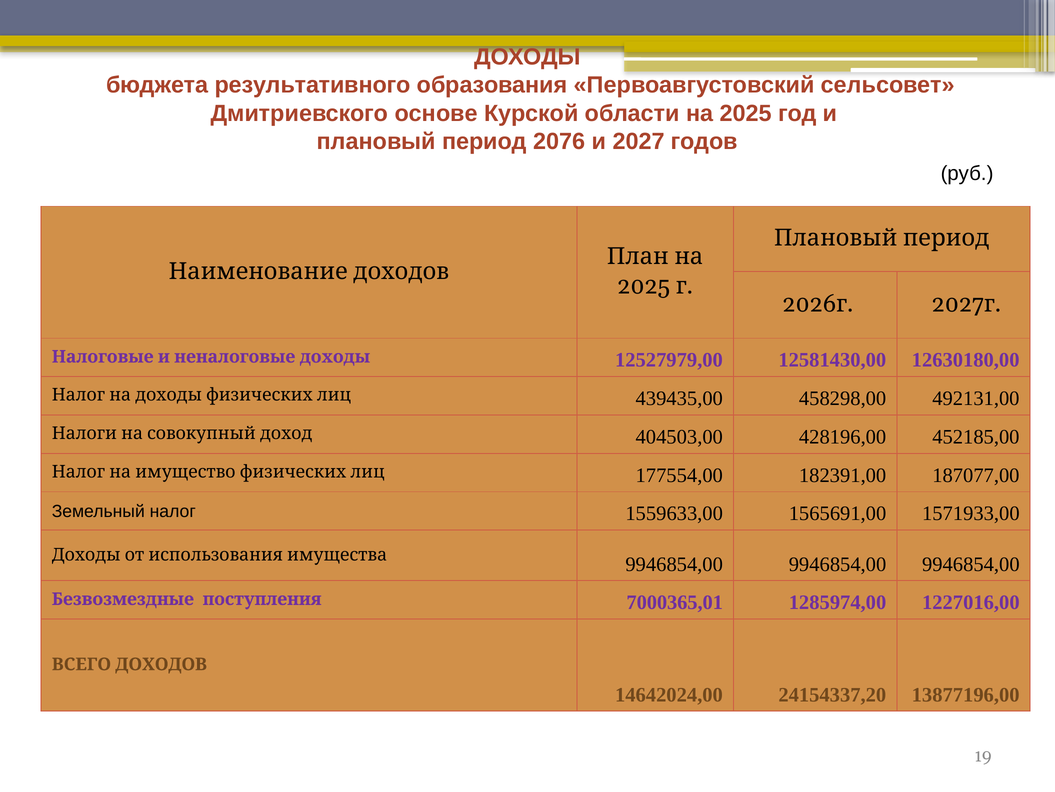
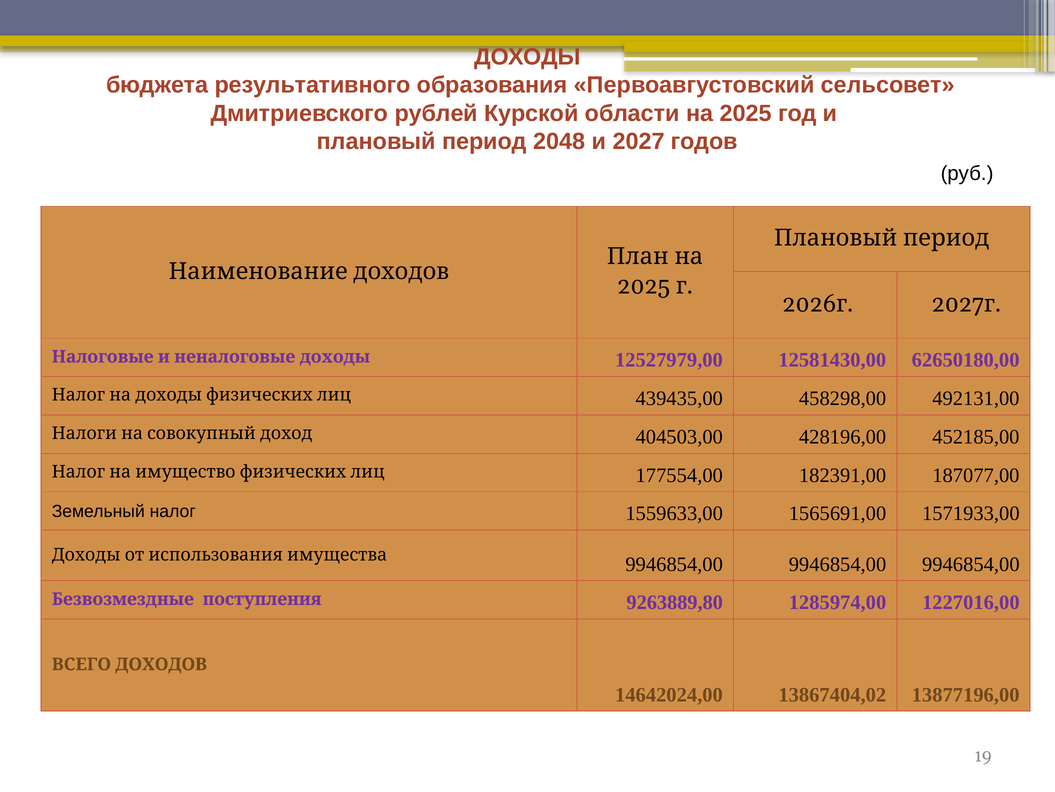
основе: основе -> рублей (436, 113)
2076: 2076 -> 2048 (559, 141)
12630180,00: 12630180,00 -> 62650180,00 (966, 360)
7000365,01: 7000365,01 -> 9263889,80 (675, 602)
24154337,20: 24154337,20 -> 13867404,02 (832, 694)
